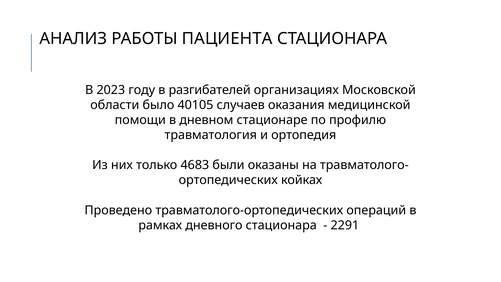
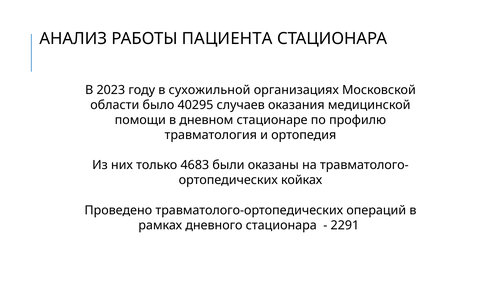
разгибателей: разгибателей -> сухожильной (210, 90)
40105: 40105 -> 40295 (195, 105)
